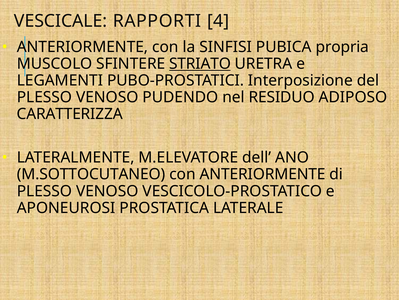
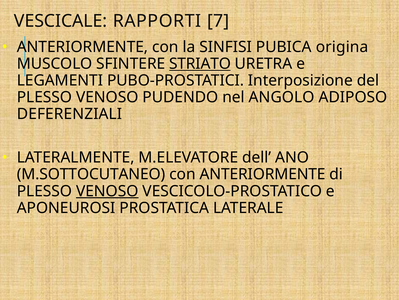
4: 4 -> 7 (218, 21)
propria: propria -> origina (342, 47)
RESIDUO: RESIDUO -> ANGOLO (282, 97)
CARATTERIZZA: CARATTERIZZA -> DEFERENZIALI (70, 114)
VENOSO underline: none -> present (107, 191)
